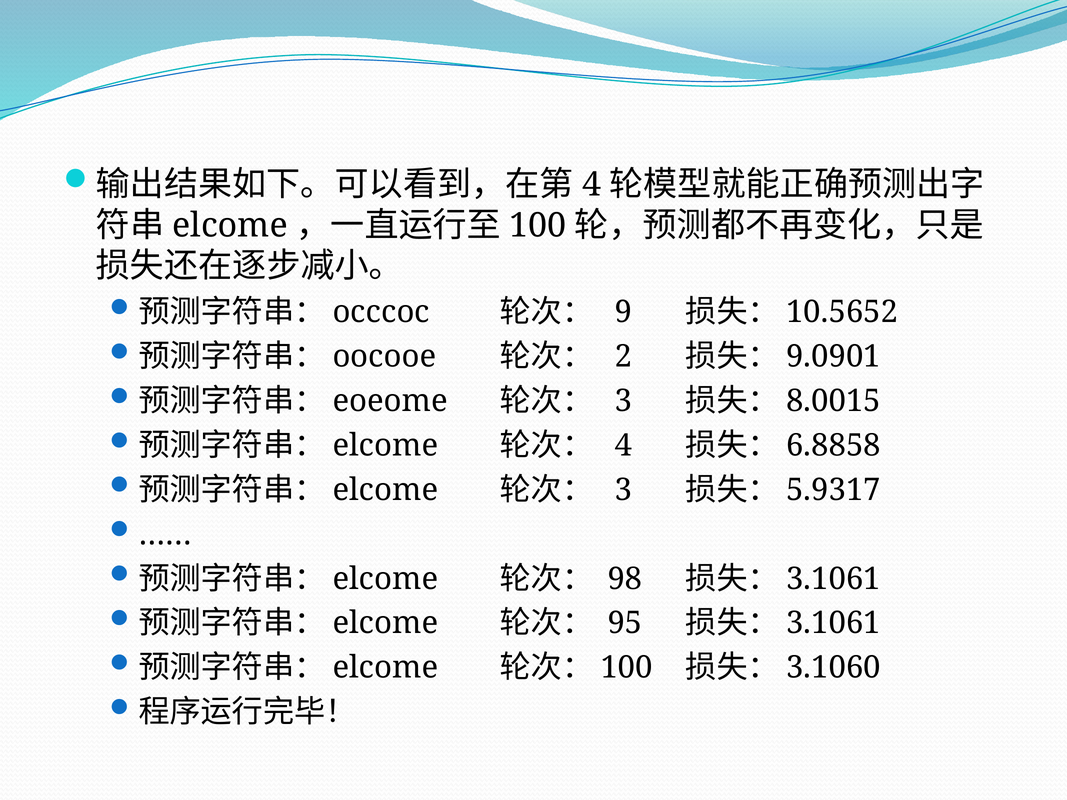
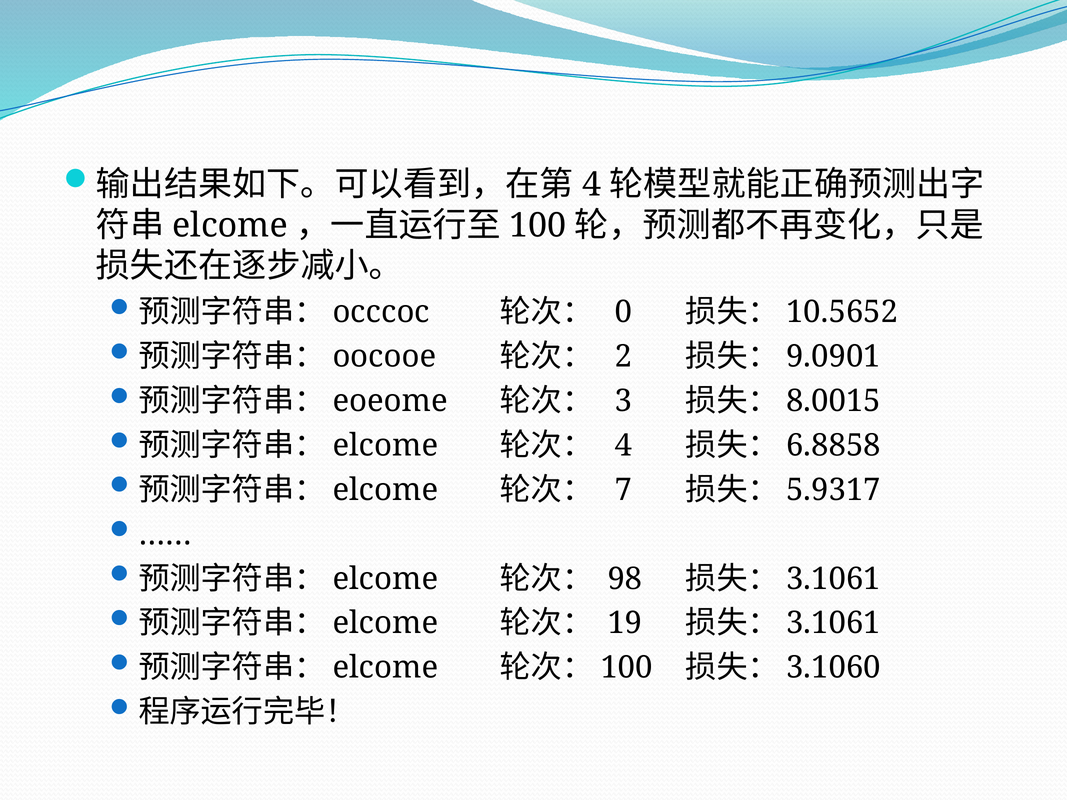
9: 9 -> 0 (623, 312)
3: 3 -> 7 (623, 490)
95: 95 -> 19 (625, 623)
